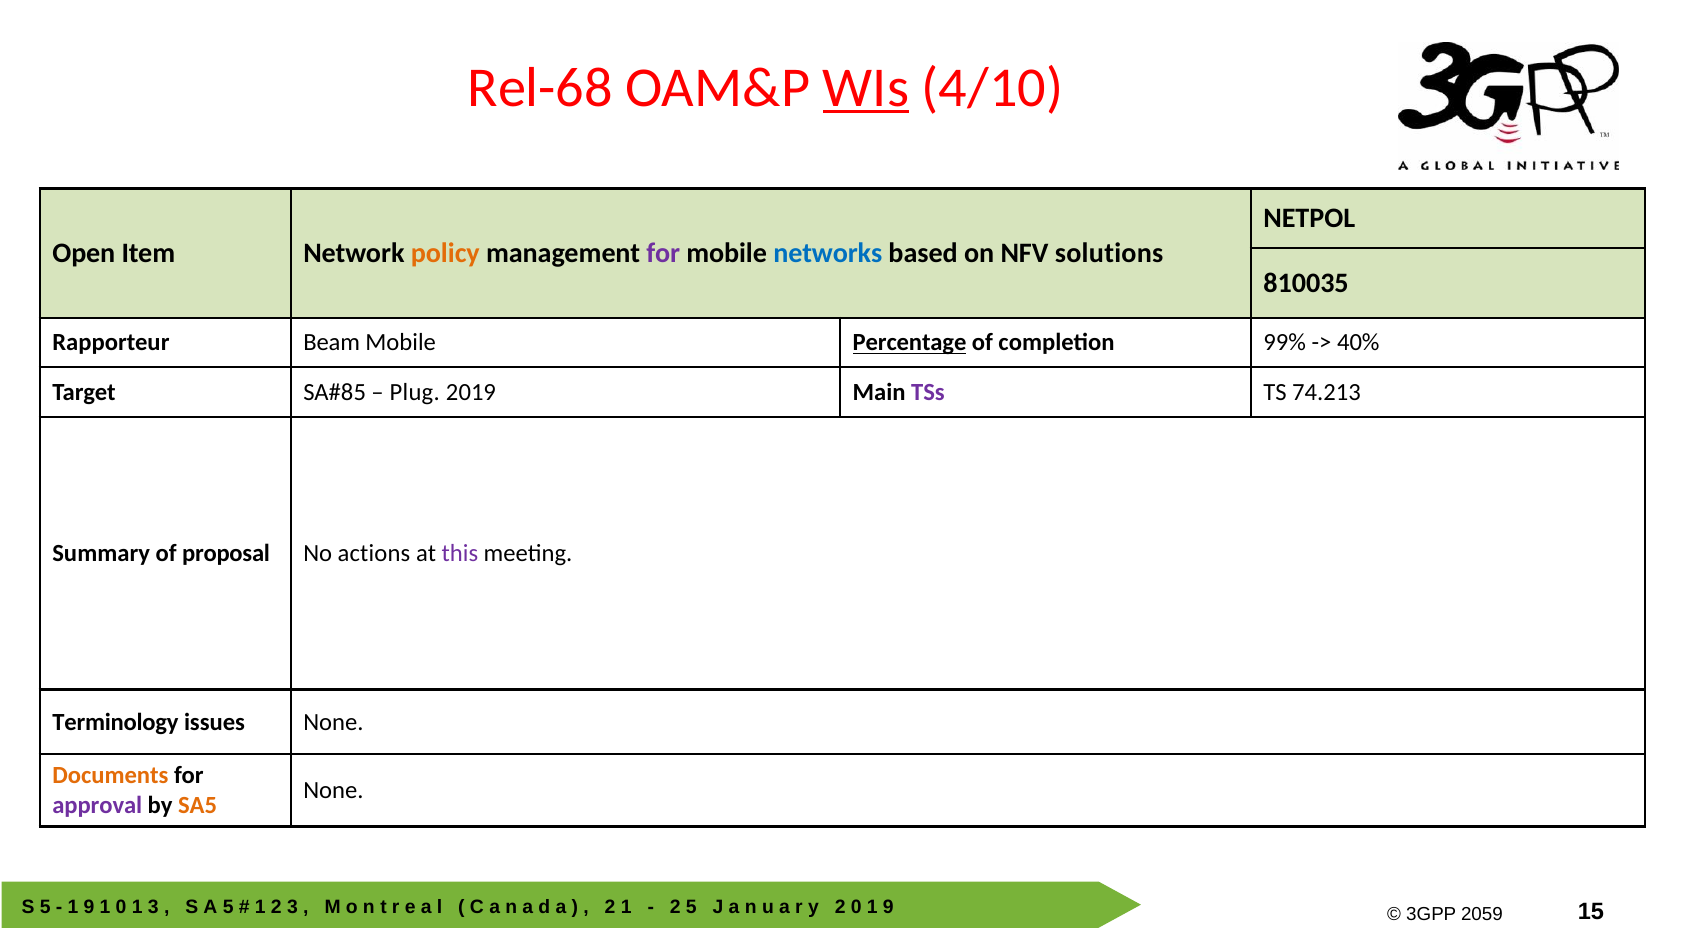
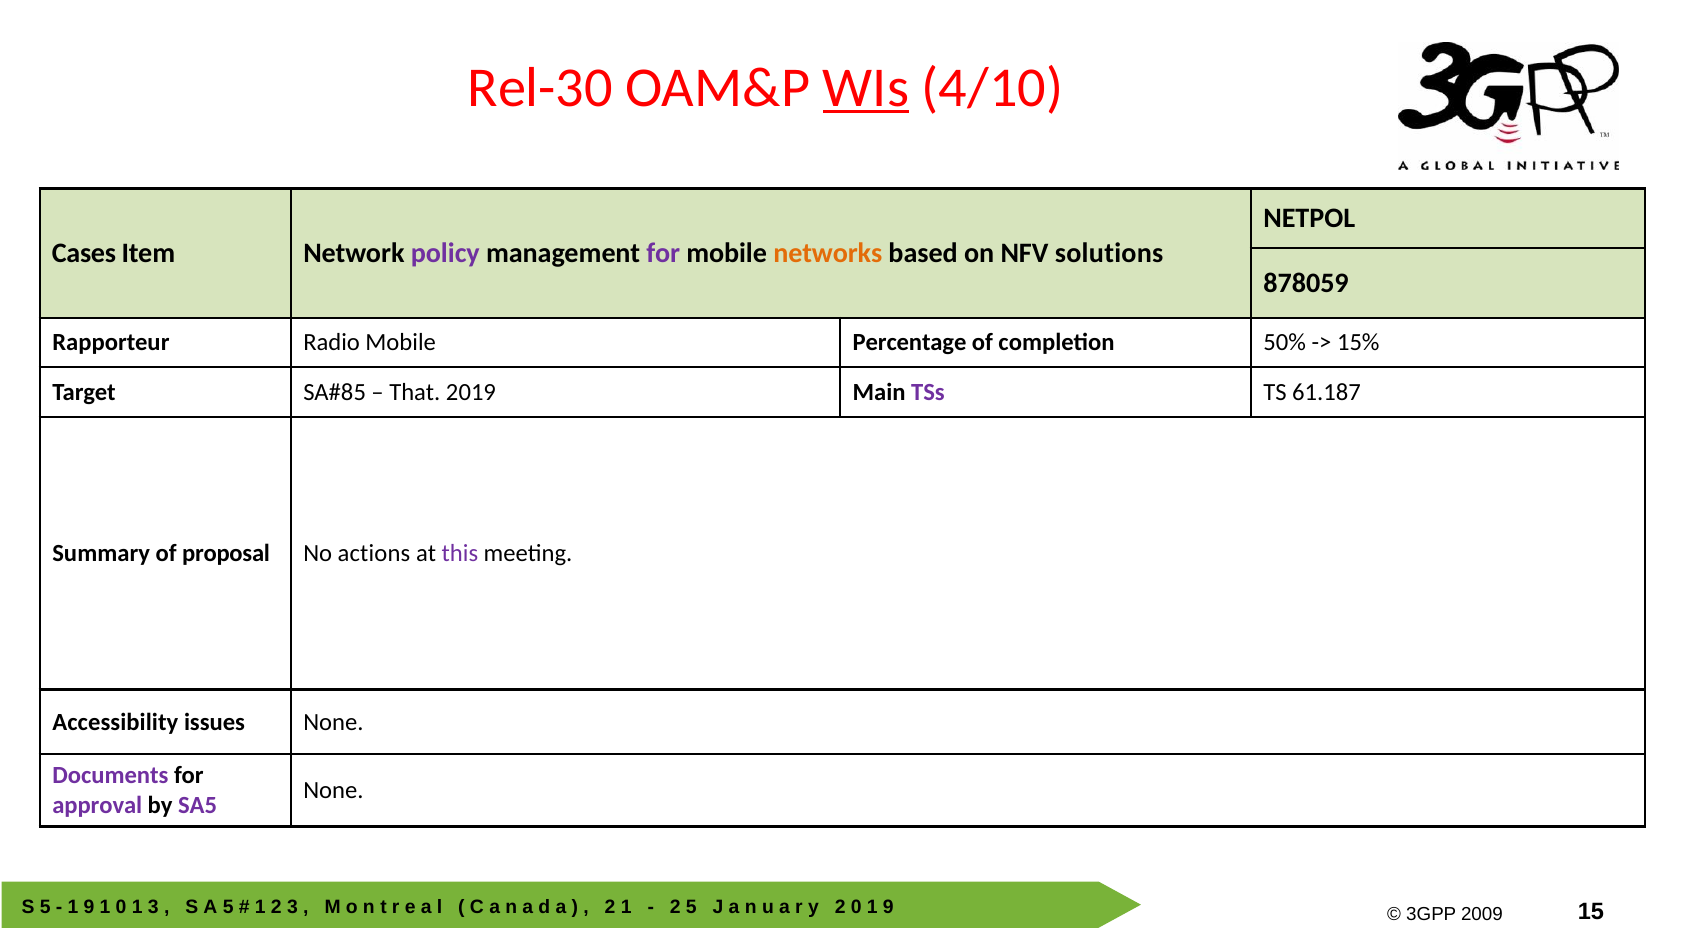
Rel-68: Rel-68 -> Rel-30 (540, 87)
Open: Open -> Cases (84, 253)
policy colour: orange -> purple (445, 253)
networks colour: blue -> orange (828, 253)
810035: 810035 -> 878059 (1306, 283)
Beam: Beam -> Radio (332, 343)
Percentage underline: present -> none (910, 343)
99%: 99% -> 50% (1285, 343)
40%: 40% -> 15% (1358, 343)
Plug: Plug -> That (415, 392)
74.213: 74.213 -> 61.187 (1327, 392)
Terminology: Terminology -> Accessibility (115, 722)
Documents colour: orange -> purple (110, 776)
SA5 colour: orange -> purple (198, 805)
2059: 2059 -> 2009 (1482, 914)
